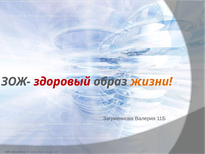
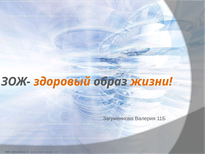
здоровый colour: red -> orange (62, 81)
